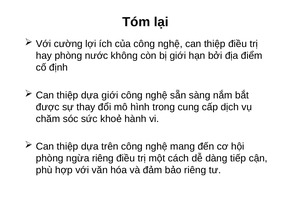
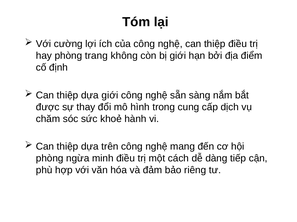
nước: nước -> trang (96, 56)
ngừa riêng: riêng -> minh (103, 159)
